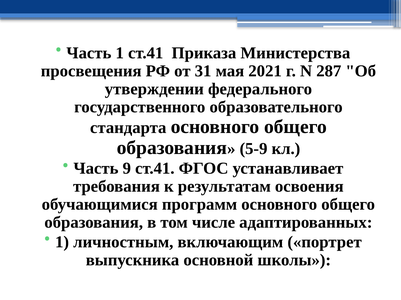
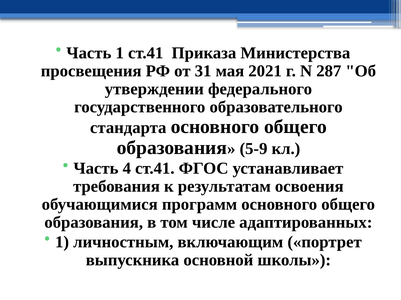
9: 9 -> 4 (127, 169)
